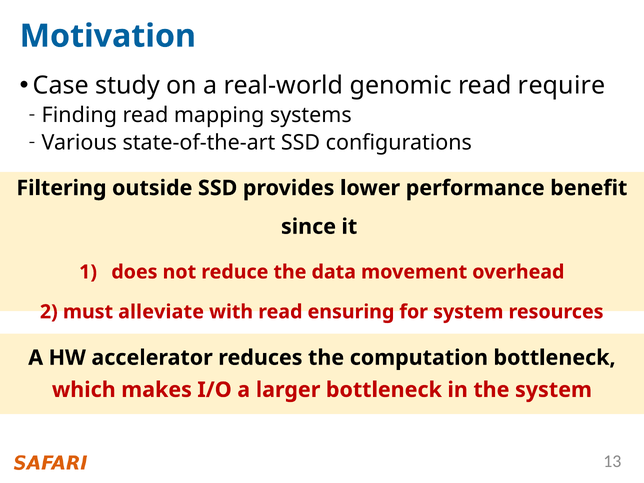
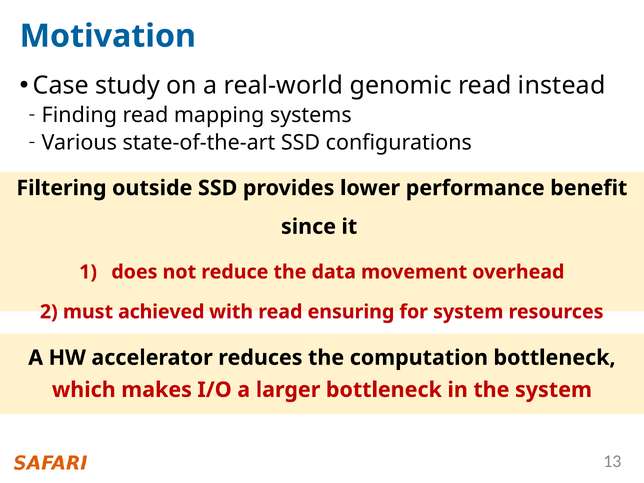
require: require -> instead (562, 85)
alleviate: alleviate -> achieved (161, 312)
